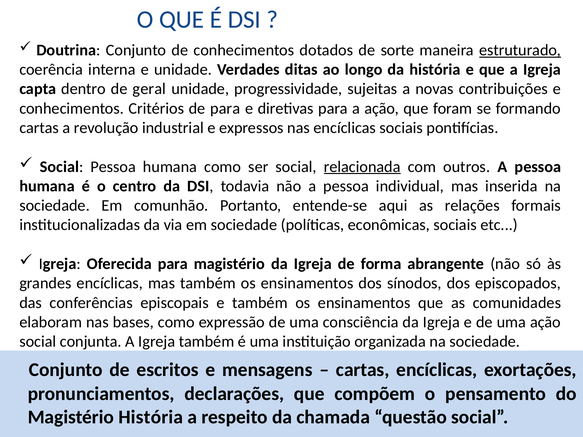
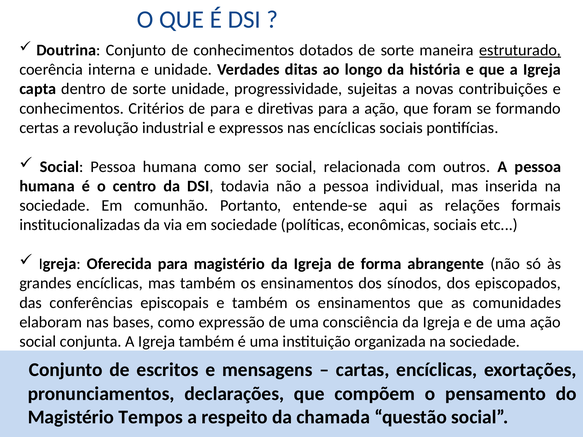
dentro de geral: geral -> sorte (149, 89)
cartas: cartas -> certas (39, 128)
relacionada underline: present -> none (362, 167)
Magistério História: História -> Tempos (151, 417)
